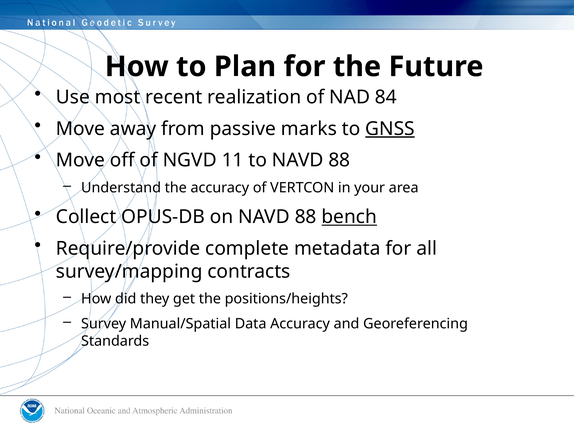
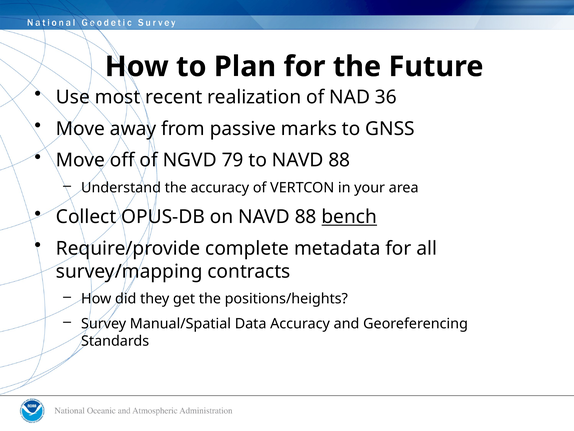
84: 84 -> 36 (386, 97)
GNSS underline: present -> none (390, 129)
11: 11 -> 79 (233, 160)
